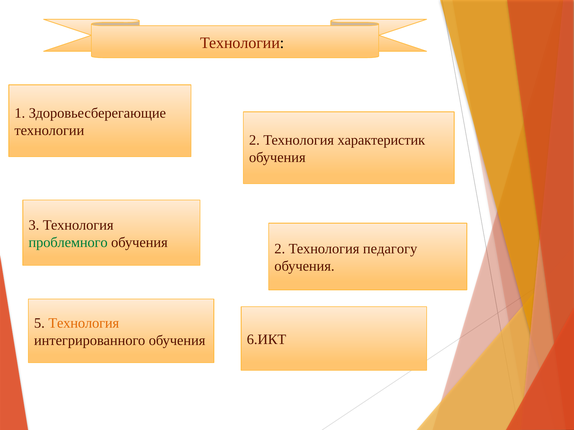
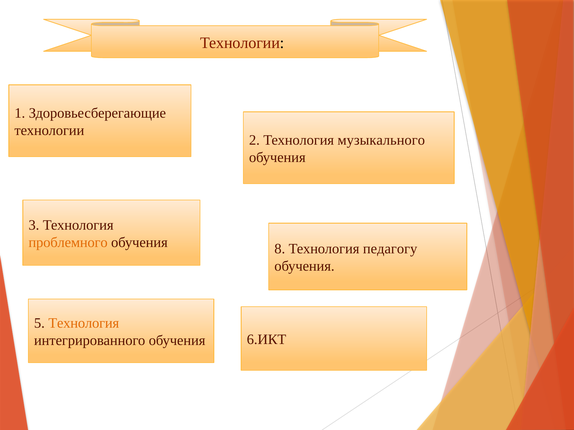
характеристик: характеристик -> музыкального (381, 140)
проблемного colour: green -> orange (68, 243)
обучения 2: 2 -> 8 (280, 249)
